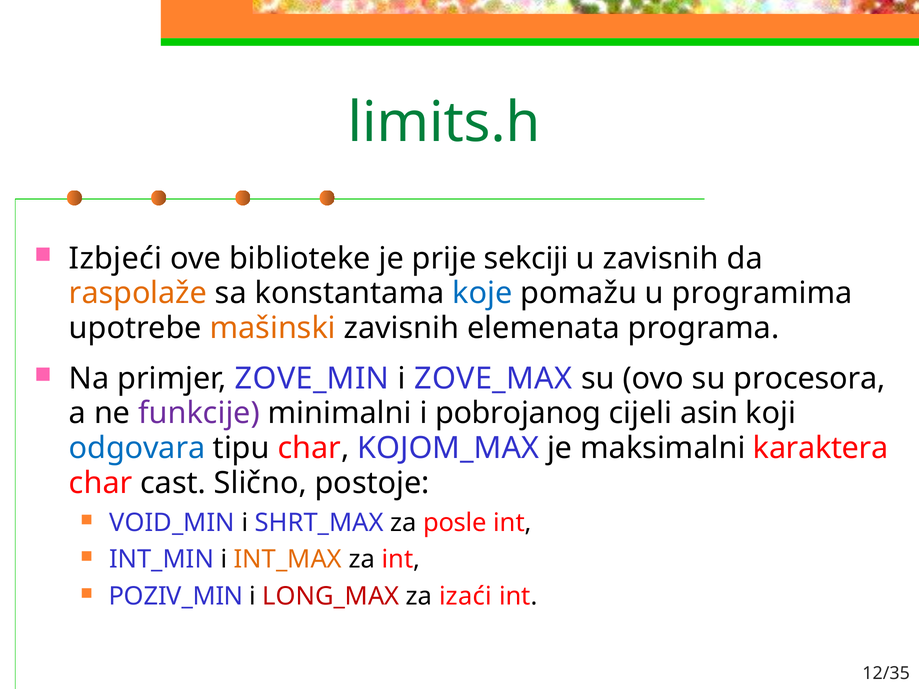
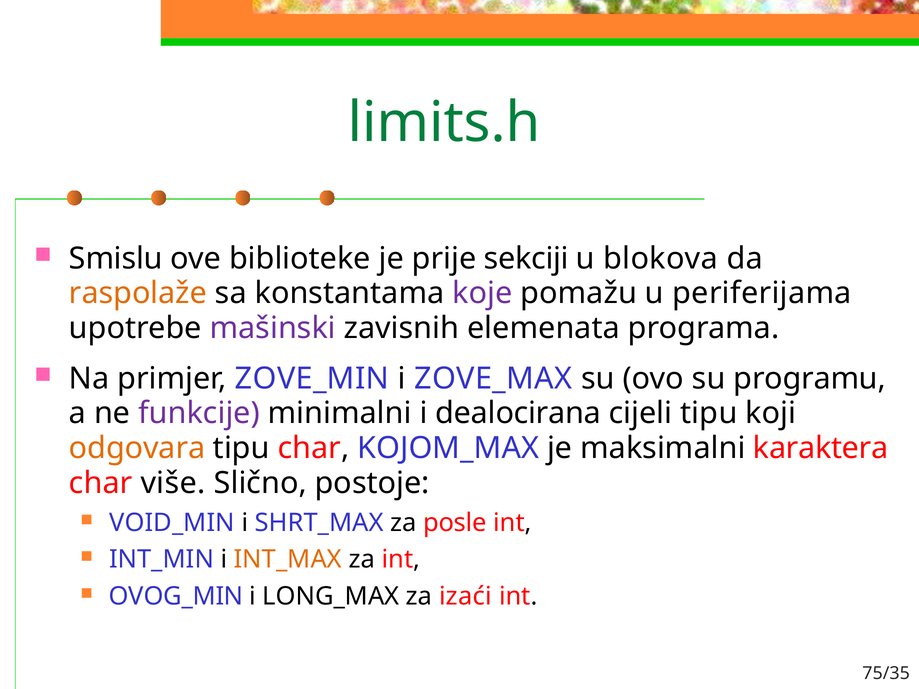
Izbjeći: Izbjeći -> Smislu (116, 258)
u zavisnih: zavisnih -> blokova (661, 258)
koje colour: blue -> purple (482, 293)
programima: programima -> periferijama (762, 293)
mašinski colour: orange -> purple (273, 328)
procesora: procesora -> programu (810, 379)
pobrojanog: pobrojanog -> dealocirana (518, 413)
cijeli asin: asin -> tipu (709, 413)
odgovara colour: blue -> orange (137, 448)
cast: cast -> više (173, 483)
POZIV_MIN: POZIV_MIN -> OVOG_MIN (176, 597)
LONG_MAX colour: red -> black (331, 597)
12/35: 12/35 -> 75/35 (886, 674)
